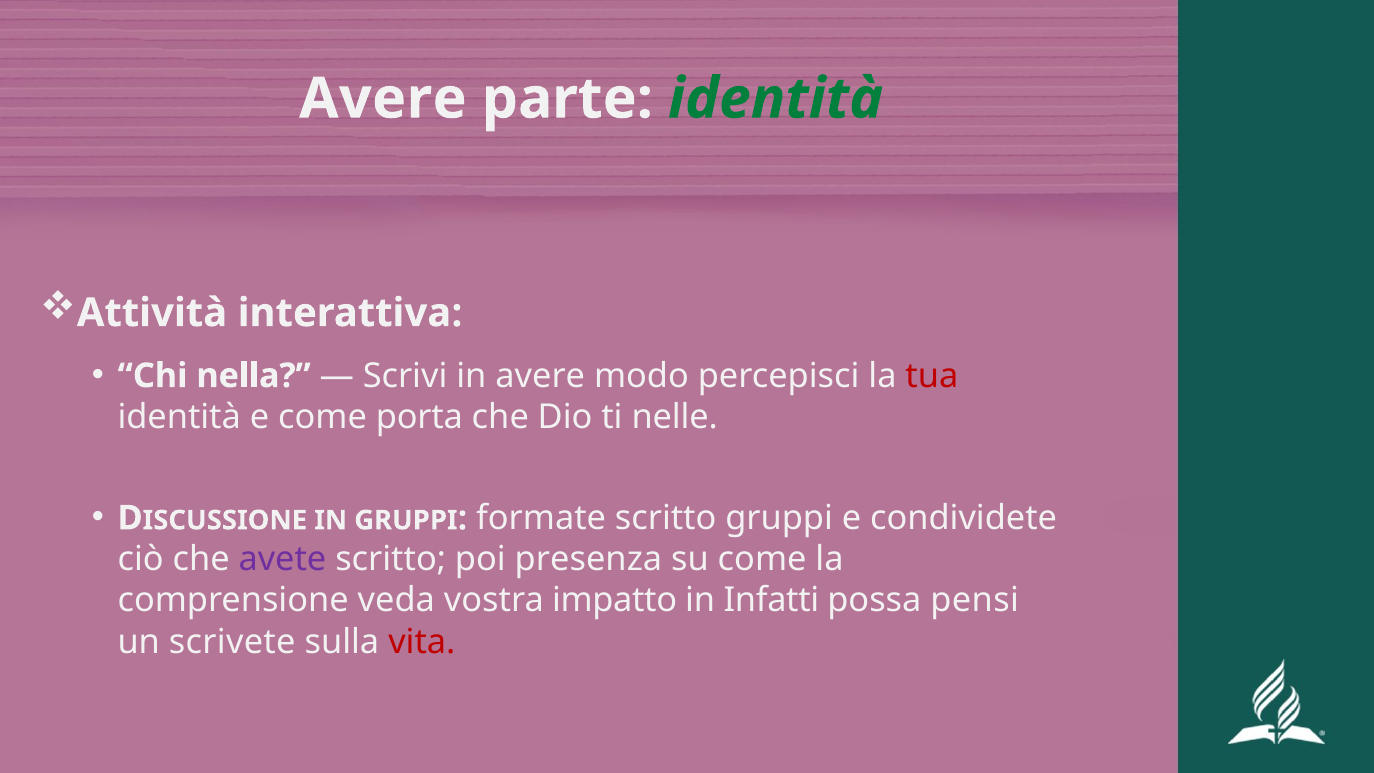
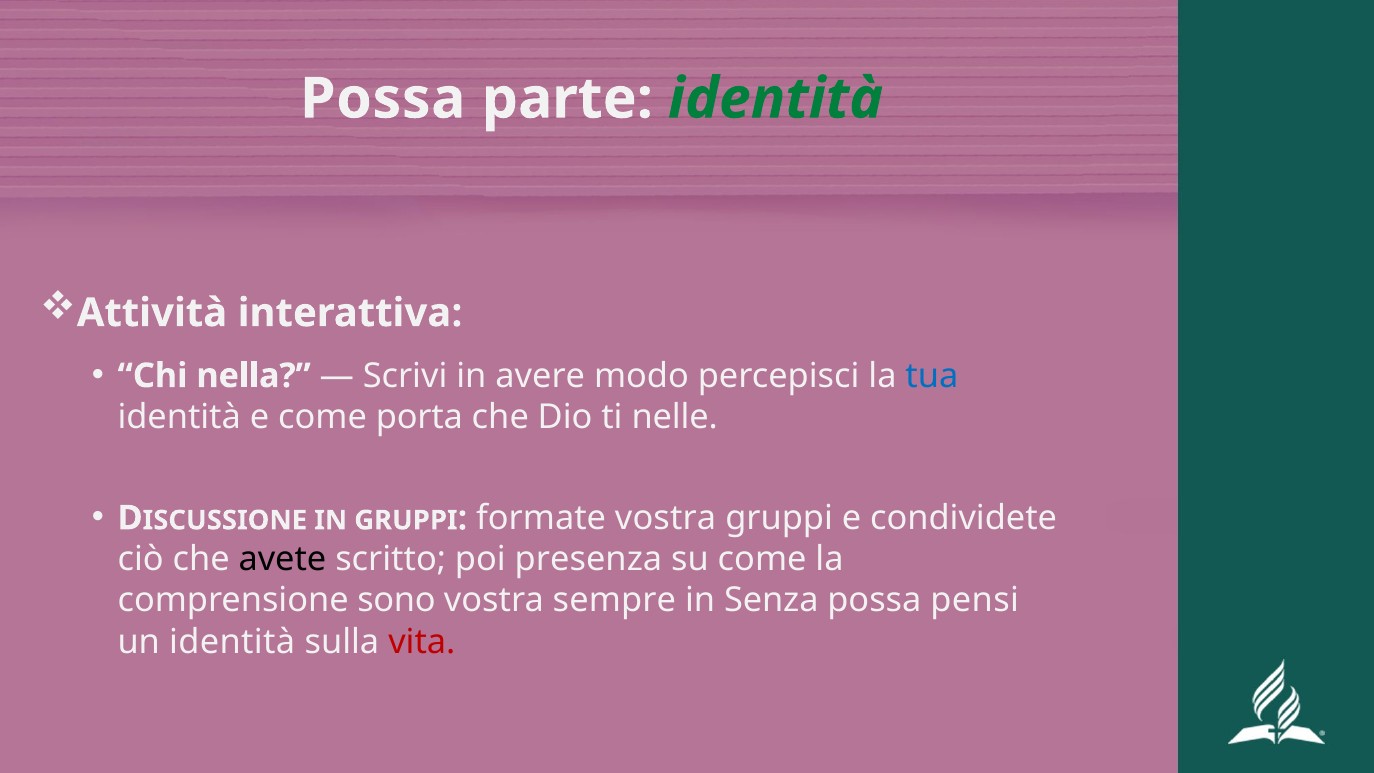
Avere: Avere -> Possa (383, 99)
tua colour: red -> blue (932, 376)
formate scritto: scritto -> vostra (666, 518)
avete colour: purple -> black (282, 559)
veda: veda -> sono (396, 600)
impatto: impatto -> sempre (614, 600)
Infatti: Infatti -> Senza (771, 600)
un scrivete: scrivete -> identità (232, 642)
